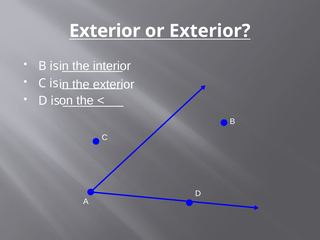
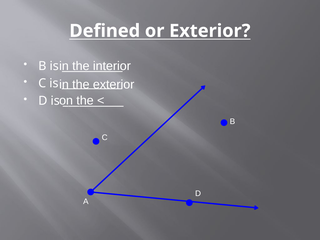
Exterior: Exterior -> Defined (105, 31)
